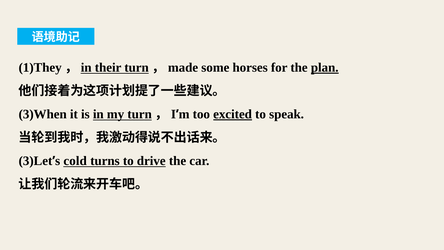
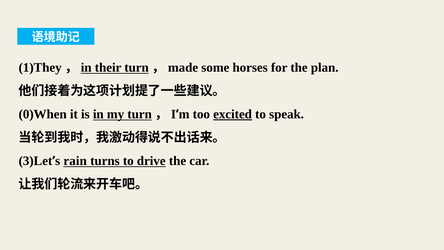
plan underline: present -> none (325, 68)
3)When: 3)When -> 0)When (43, 114)
cold: cold -> rain (75, 161)
